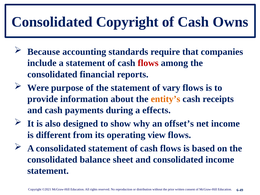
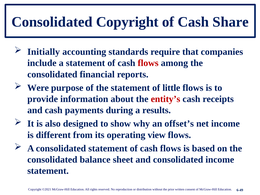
Owns: Owns -> Share (231, 22)
Because: Because -> Initially (44, 52)
vary: vary -> little (171, 88)
entity’s colour: orange -> red (166, 99)
effects: effects -> results (157, 110)
